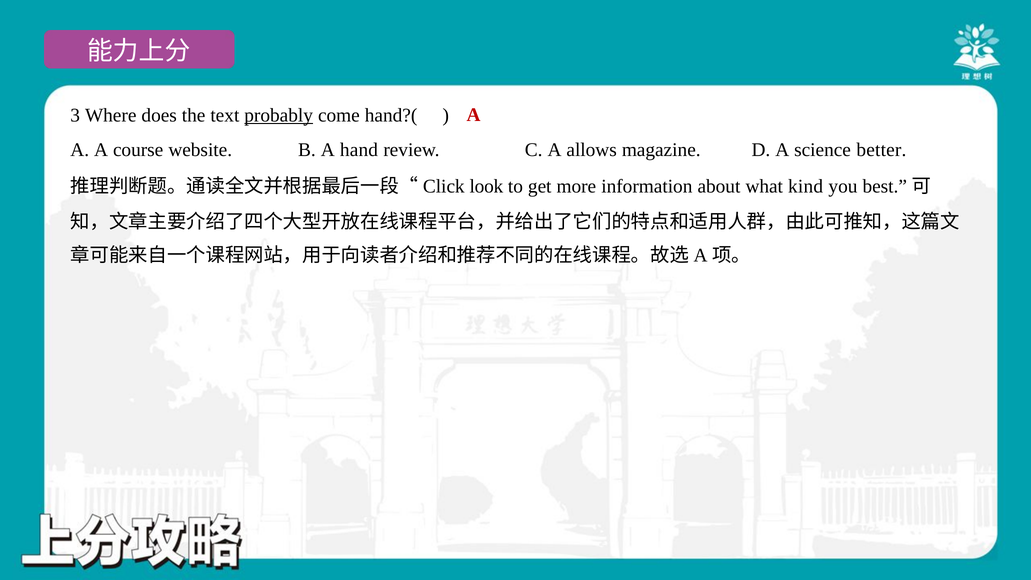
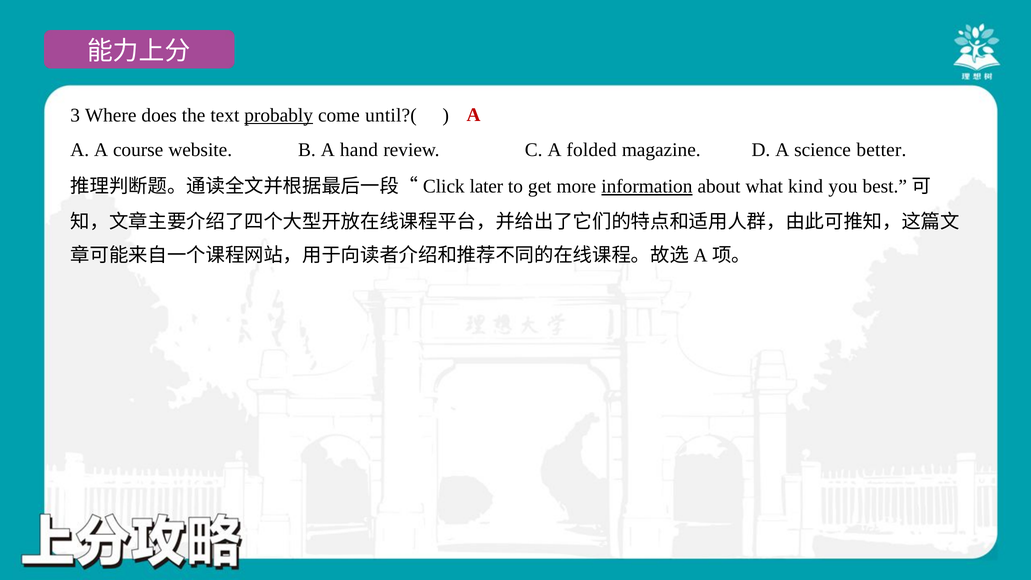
hand?(: hand?( -> until?( (391, 115)
allows: allows -> folded (592, 150)
look: look -> later (486, 186)
information underline: none -> present (647, 186)
